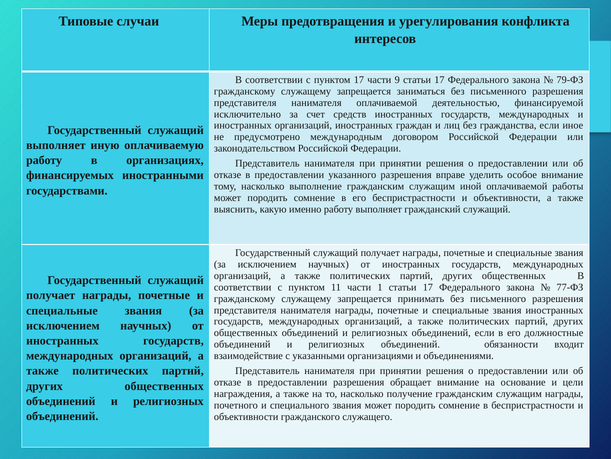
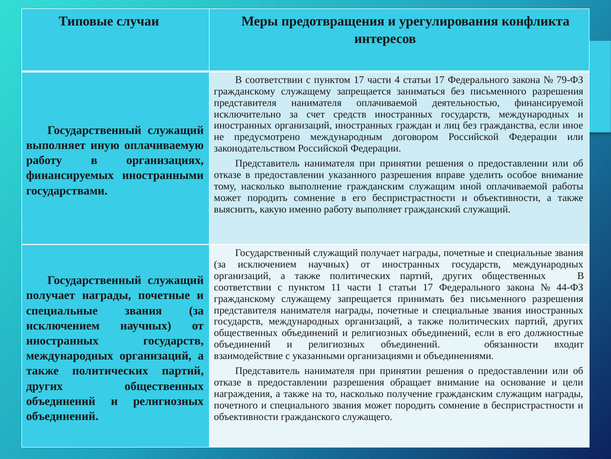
9: 9 -> 4 (397, 80)
77-ФЗ: 77-ФЗ -> 44-ФЗ (570, 287)
